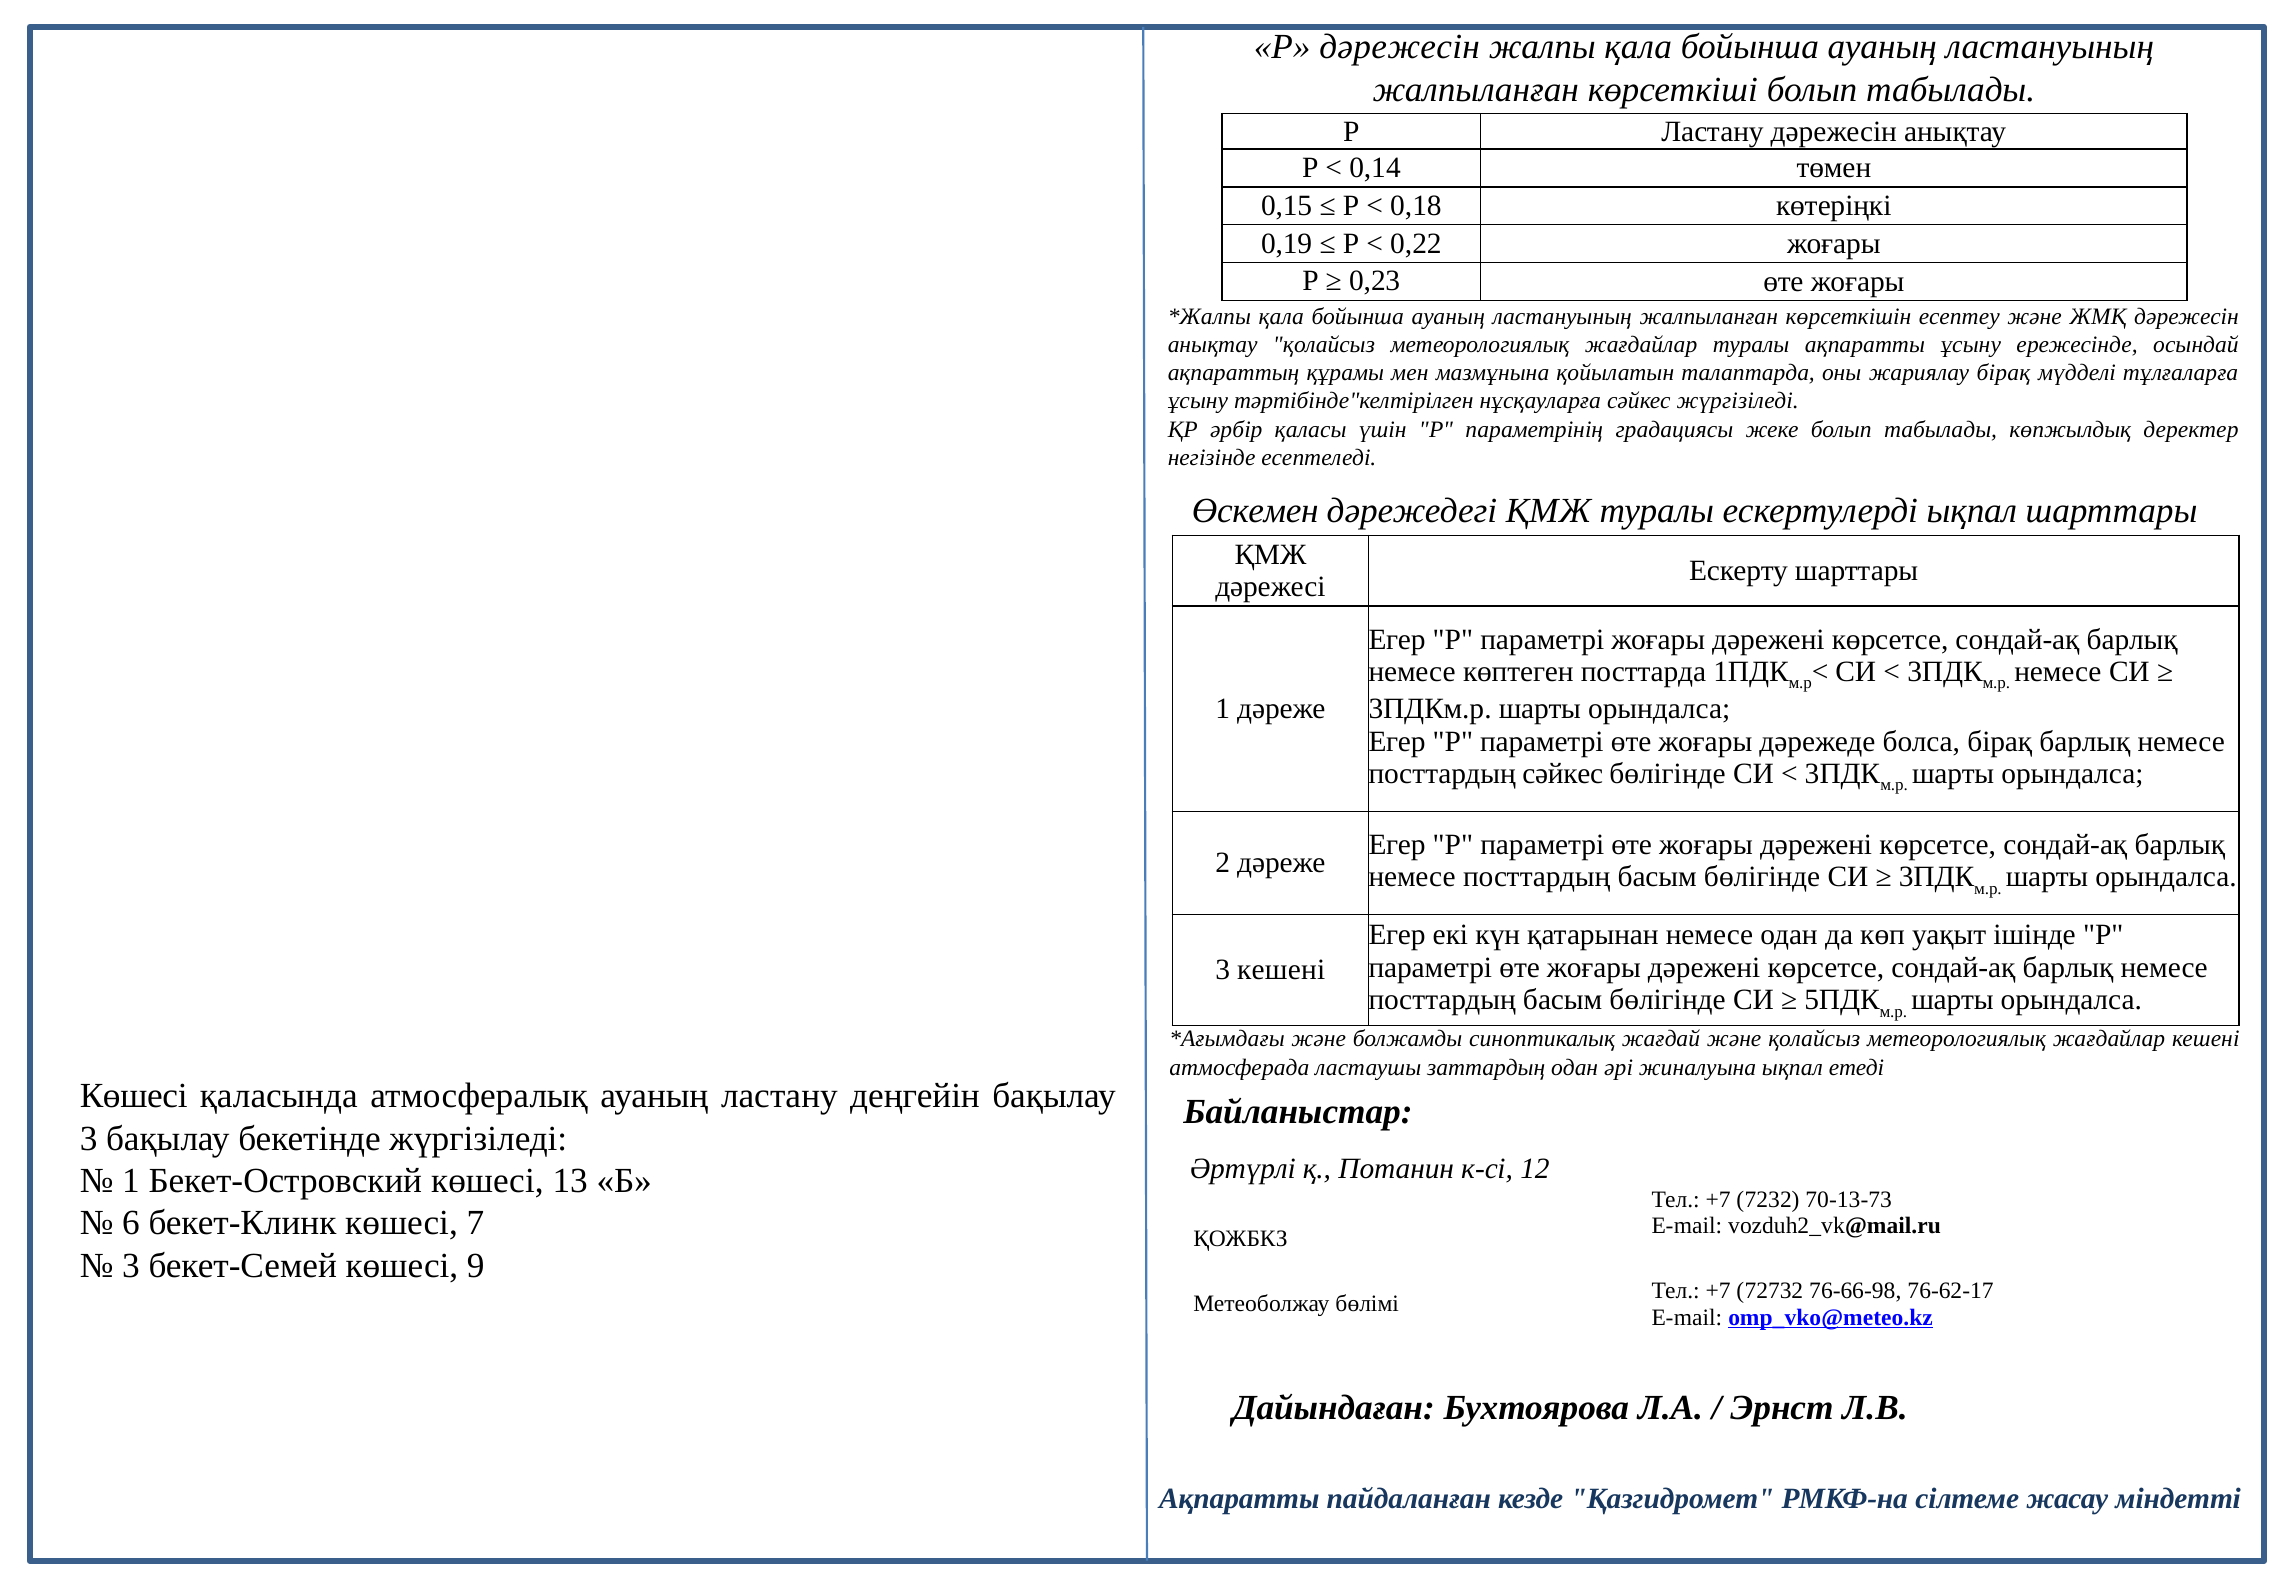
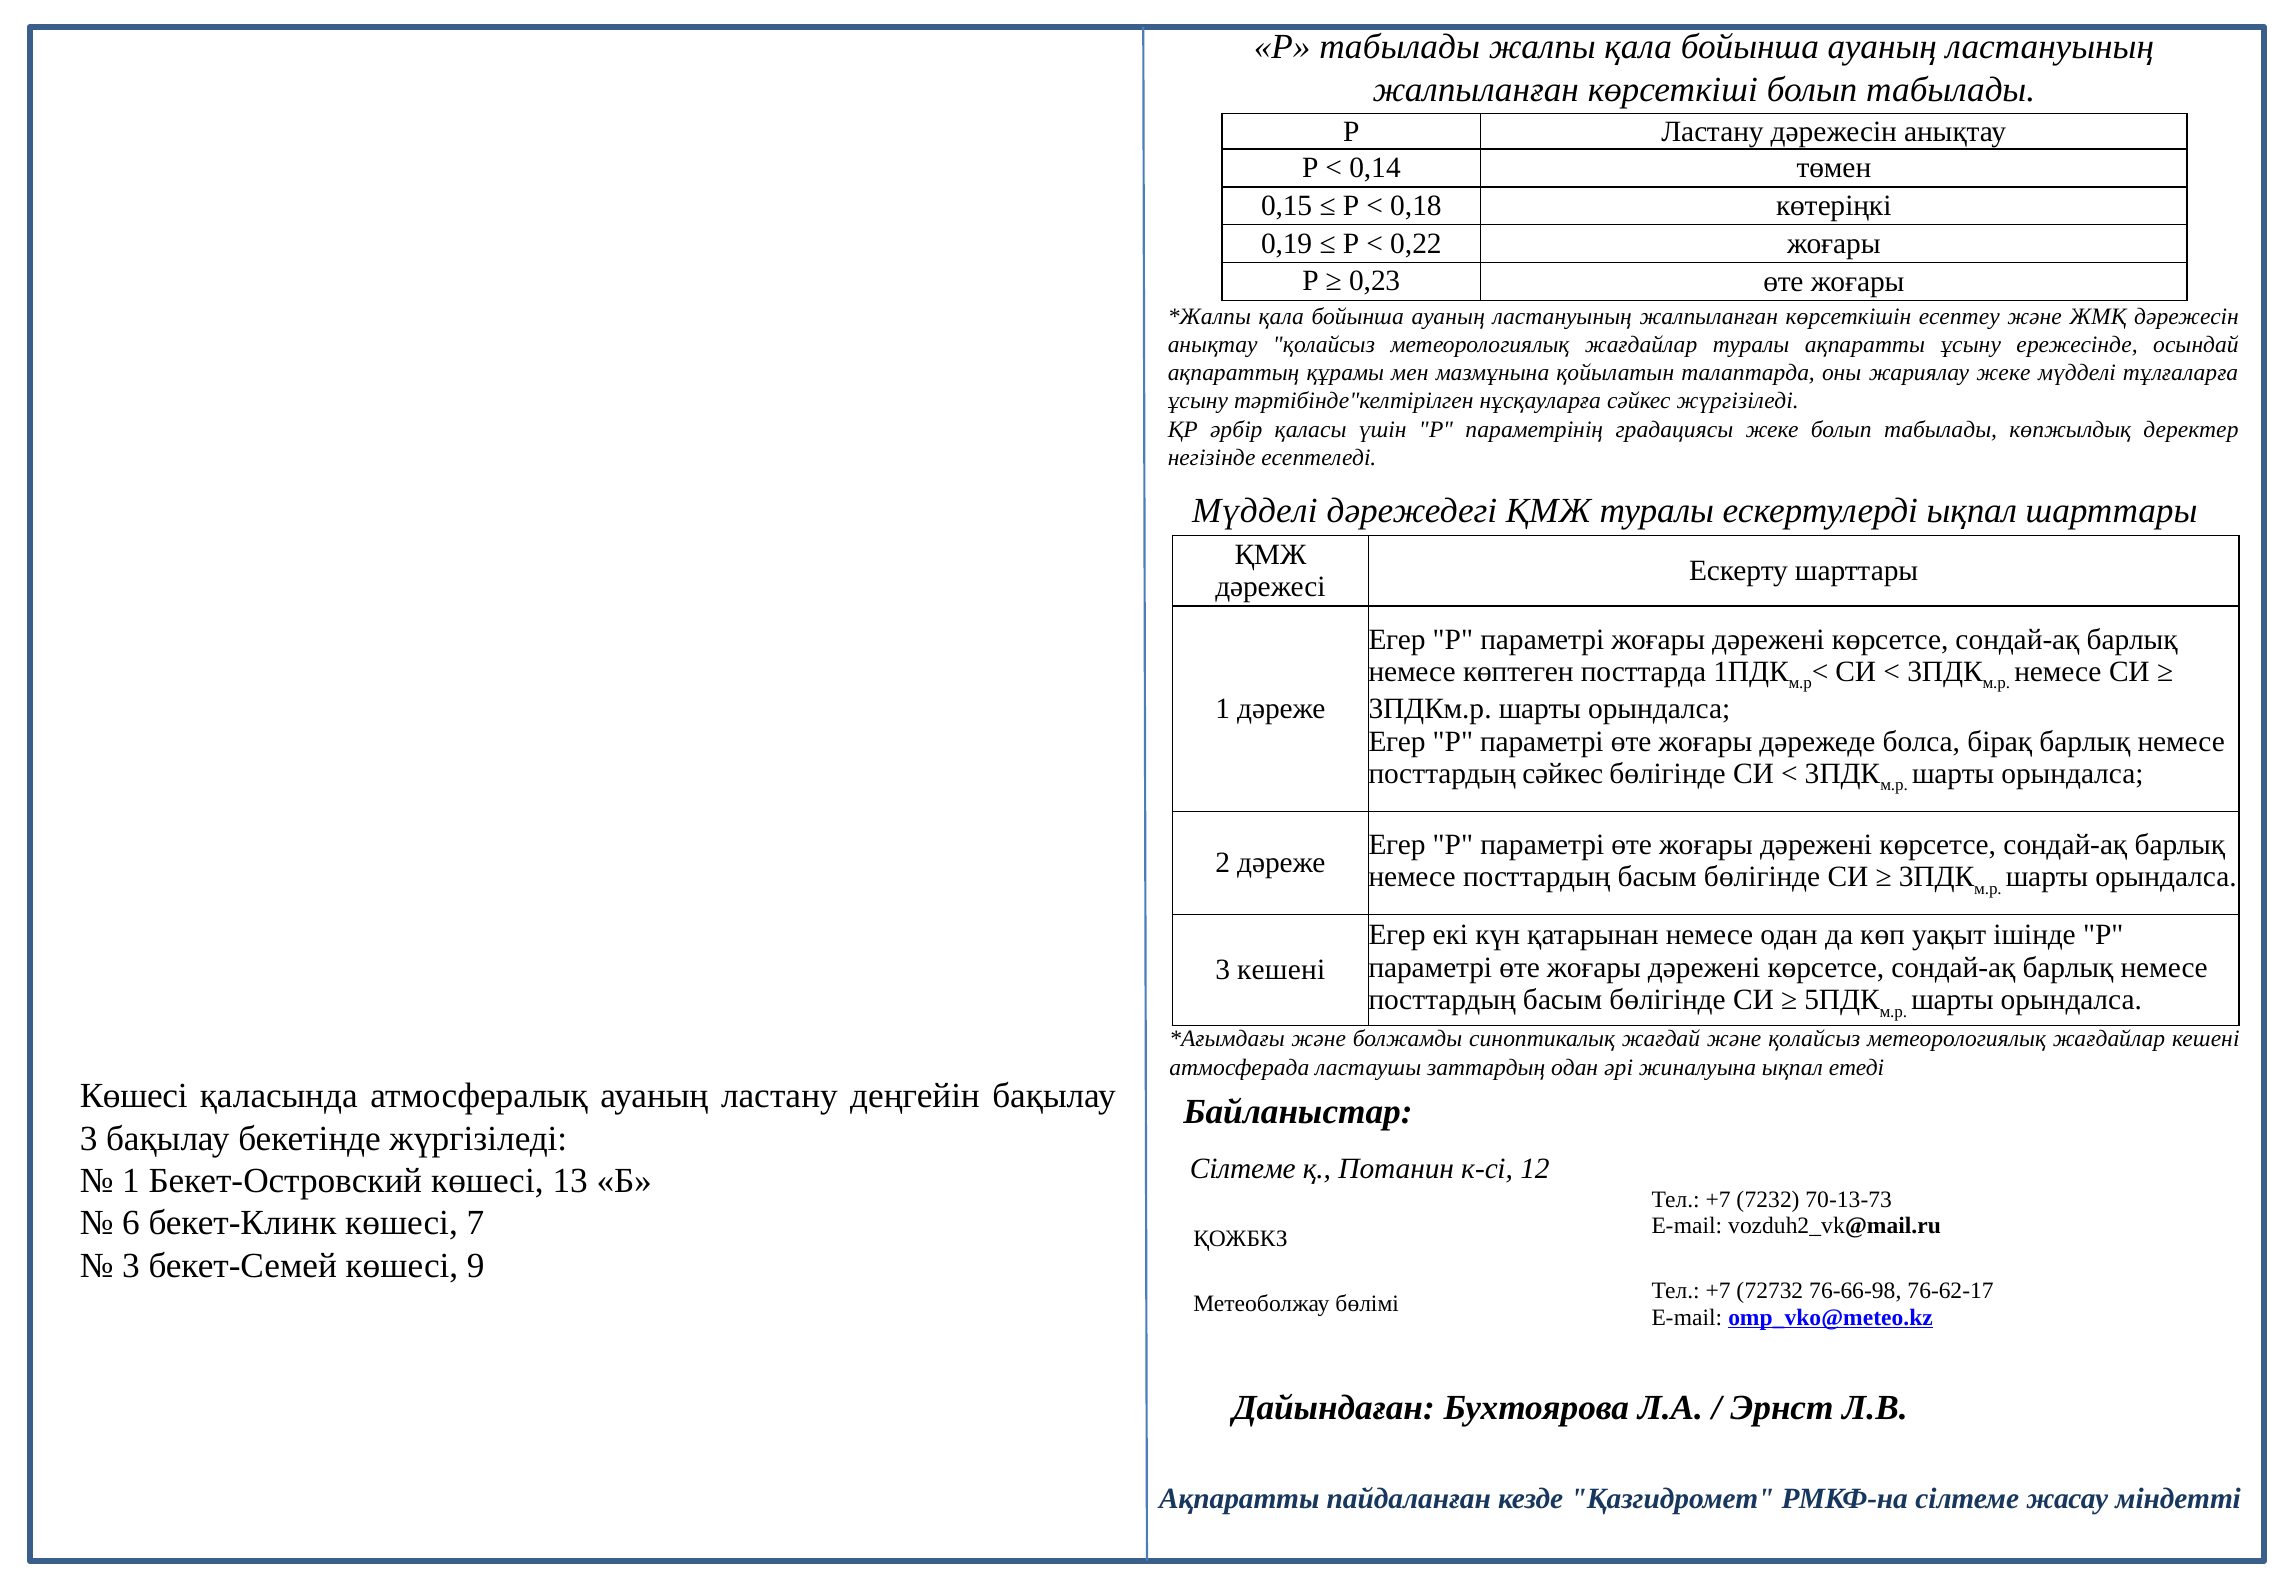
Р дәрежесін: дәрежесін -> табылады (1400, 47)
жариялау бірақ: бірақ -> жеке (2003, 373)
Өскемен: Өскемен -> Мүдделі (1255, 511)
Әртүрлі: Әртүрлі -> Сілтеме (1243, 1169)
